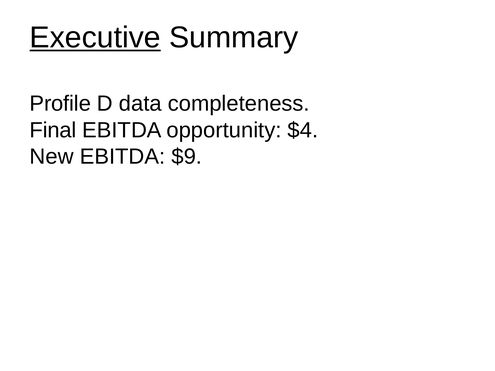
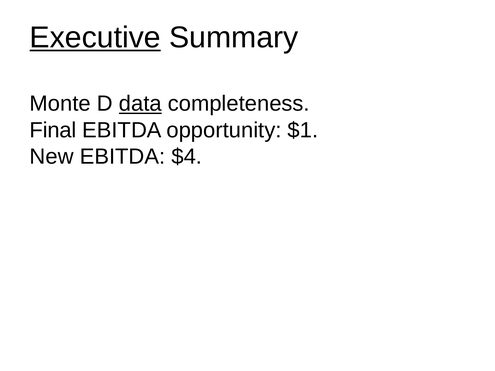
Profile: Profile -> Monte (60, 104)
data underline: none -> present (140, 104)
$4: $4 -> $1 (303, 130)
$9: $9 -> $4 (187, 157)
